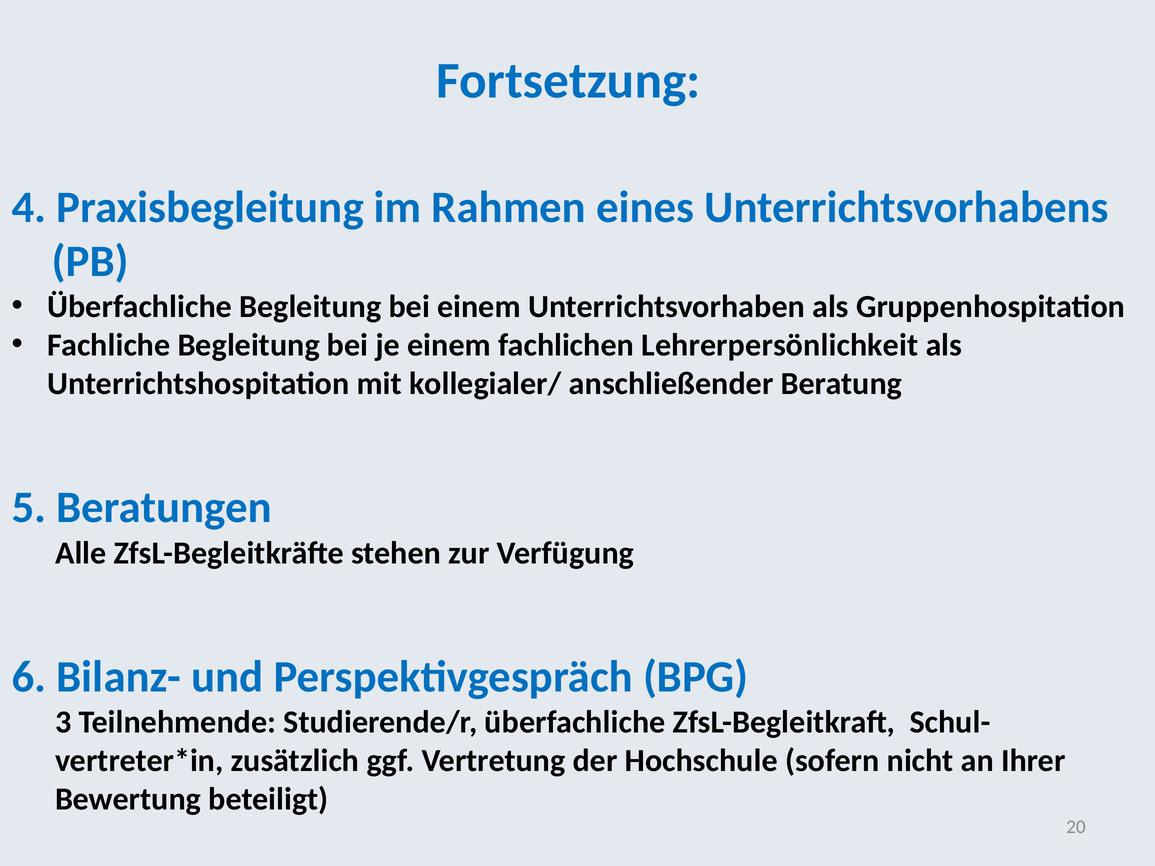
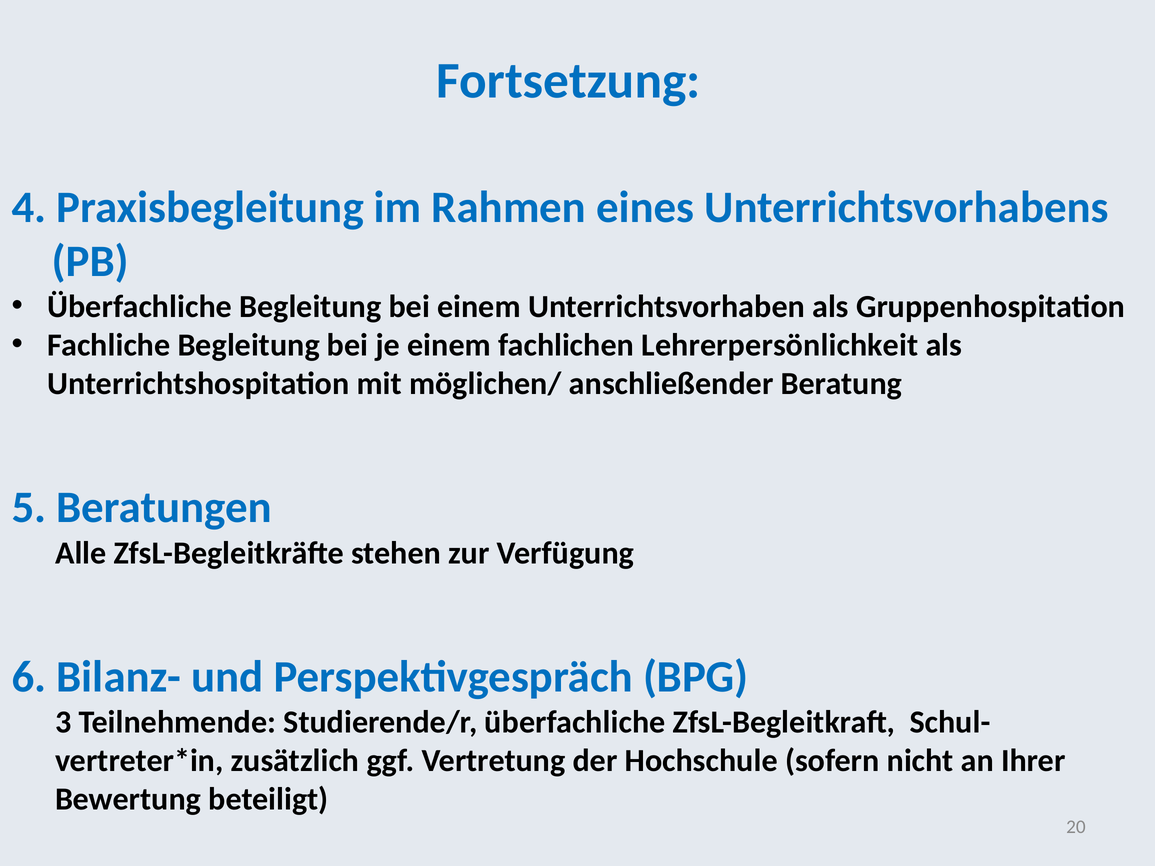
kollegialer/: kollegialer/ -> möglichen/ (485, 384)
